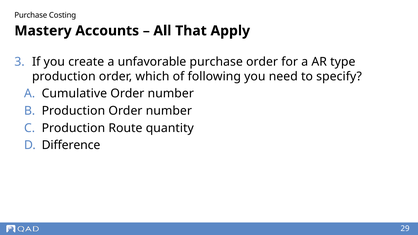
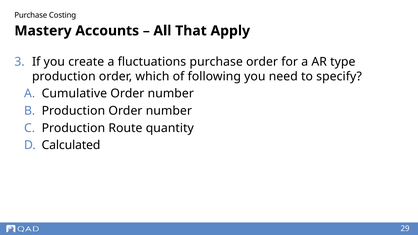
unfavorable: unfavorable -> fluctuations (152, 62)
Difference: Difference -> Calculated (71, 145)
